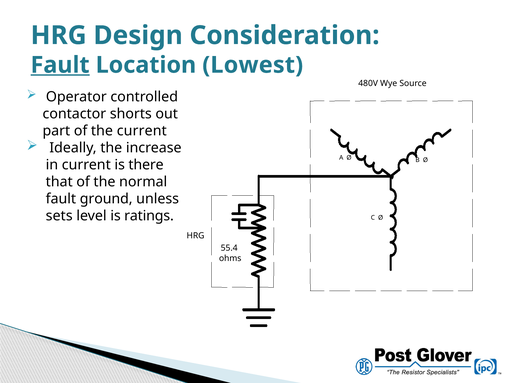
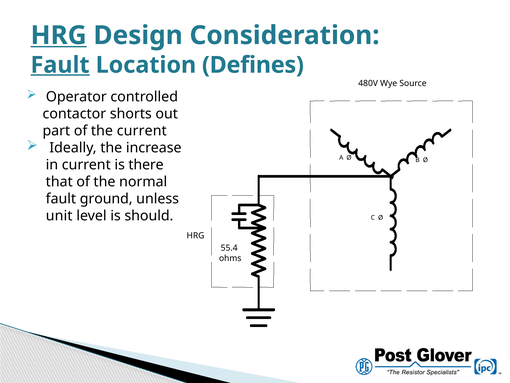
HRG underline: none -> present (59, 35)
Lowest: Lowest -> Defines (253, 65)
sets: sets -> unit (59, 216)
ratings: ratings -> should (149, 216)
